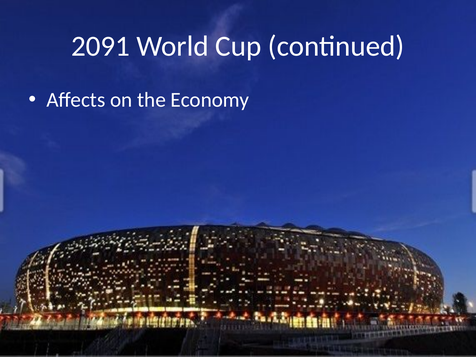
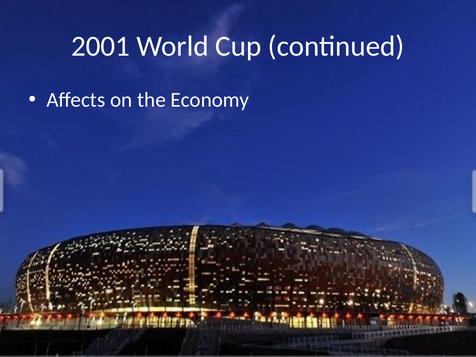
2091: 2091 -> 2001 (101, 46)
